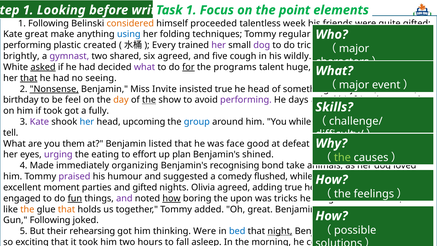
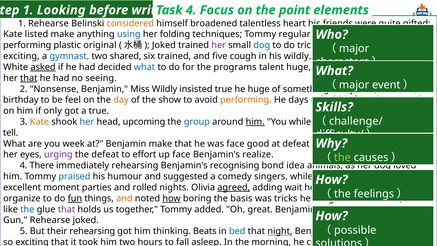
1: 1 -> 4 (191, 10)
1 Following: Following -> Rehearse (48, 23)
proceeded: proceeded -> broadened (214, 23)
week: week -> heart (294, 23)
Kate great: great -> listed (36, 34)
plastic created: created -> original (100, 45)
Every: Every -> Joked (164, 45)
dog colour: purple -> blue (262, 45)
brightly: brightly -> exciting (21, 56)
gymnast colour: purple -> blue (69, 56)
six agreed: agreed -> trained (174, 56)
what colour: purple -> blue (145, 67)
for underline: present -> none (188, 67)
Nonsense underline: present -> none (54, 89)
Miss Invite: Invite -> Wildly (165, 89)
he head: head -> huge (259, 89)
the underline: present -> none (149, 100)
performing colour: purple -> orange (246, 100)
if took: took -> only (53, 111)
a fully: fully -> true (99, 111)
Kate colour: purple -> orange (39, 122)
him underline: none -> present (255, 122)
them: them -> week (74, 144)
Benjamin listed: listed -> make (160, 144)
the eating: eating -> defeat (105, 155)
up plan: plan -> face (181, 155)
shined: shined -> realize (258, 155)
4 Made: Made -> There (42, 165)
immediately organizing: organizing -> rehearsing (135, 165)
bond take: take -> idea (295, 165)
praised colour: purple -> blue (74, 176)
flushed: flushed -> singers (271, 176)
and gifted: gifted -> rolled (145, 187)
agreed underline: none -> present (234, 187)
adding true: true -> wait (293, 187)
engaged: engaged -> organize (22, 198)
and colour: purple -> orange (124, 198)
upon: upon -> basis (241, 198)
the colour: orange -> blue (27, 209)
that colour: orange -> purple (67, 209)
Gun Following: Following -> Rehearse (50, 220)
thinking Were: Were -> Beats (205, 231)
